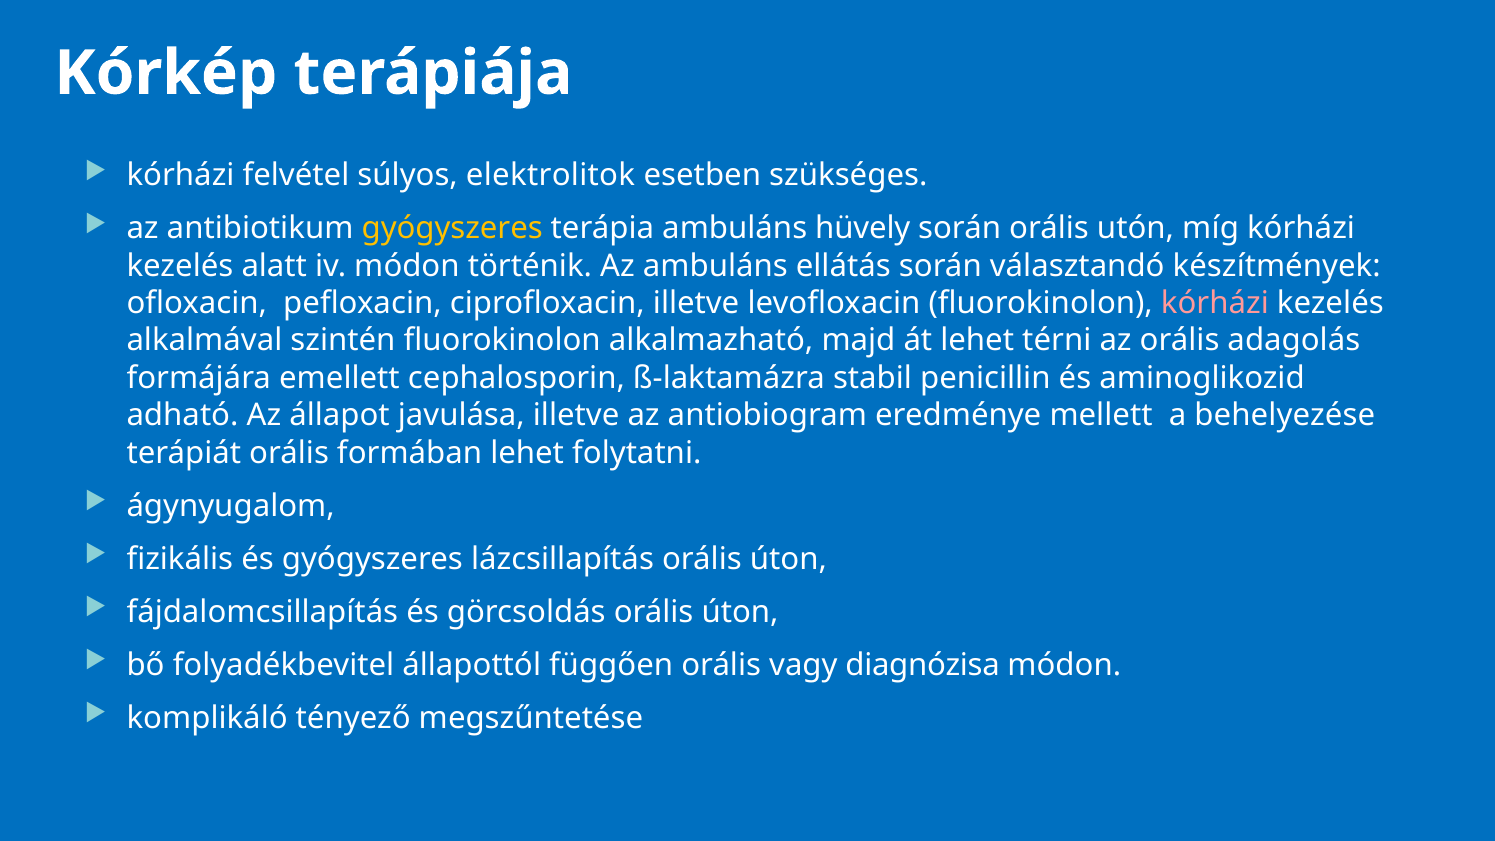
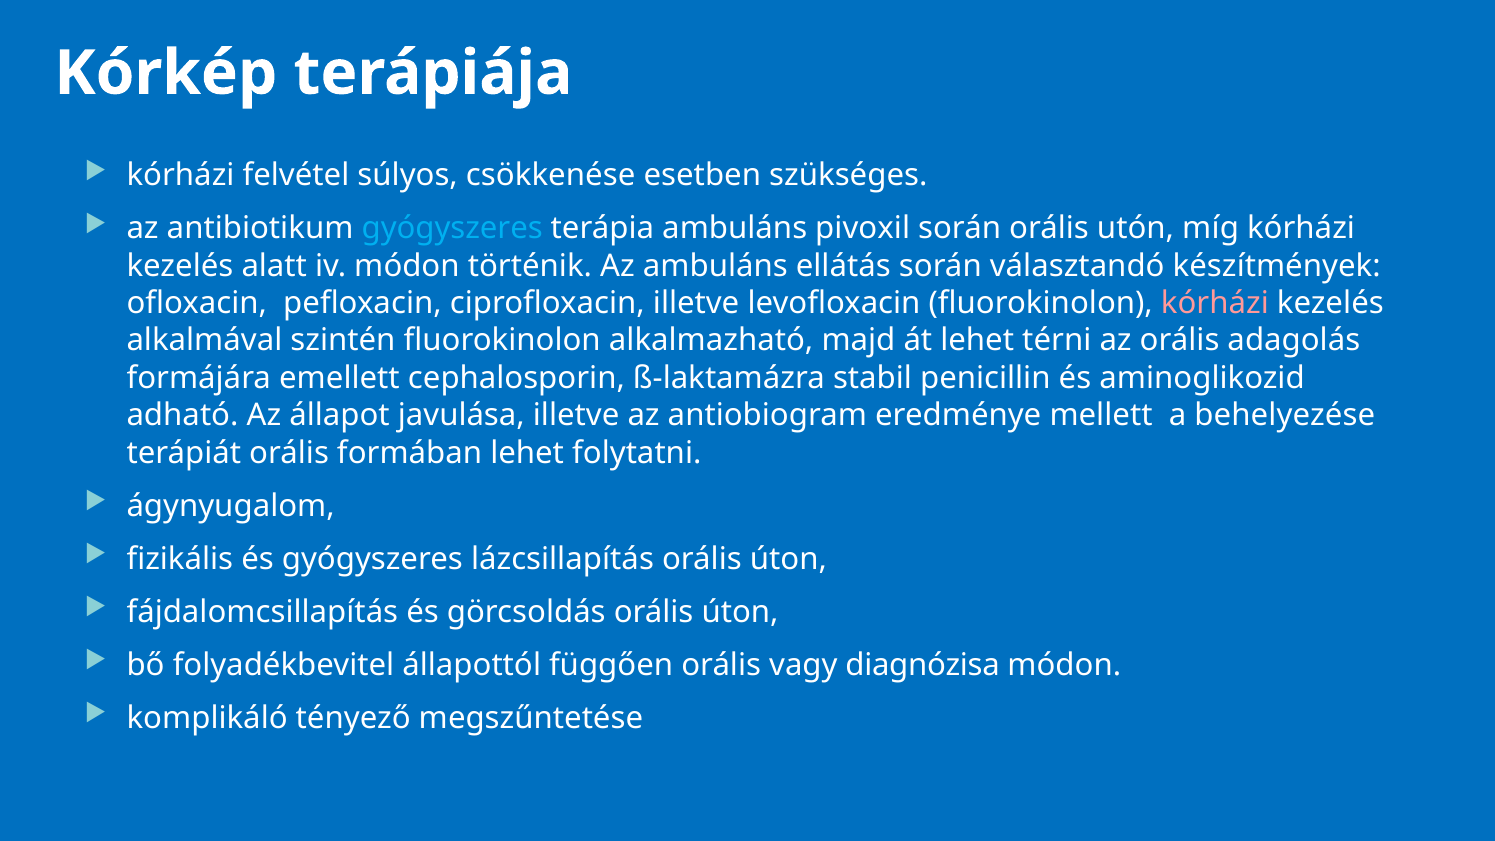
elektrolitok: elektrolitok -> csökkenése (551, 175)
gyógyszeres colour: yellow -> light blue (452, 228)
hüvely: hüvely -> pivoxil (863, 228)
